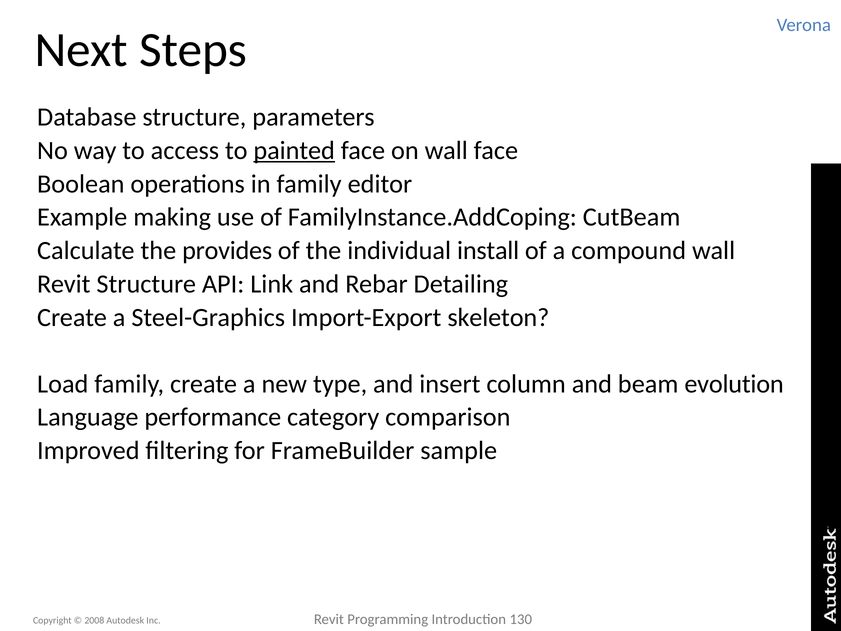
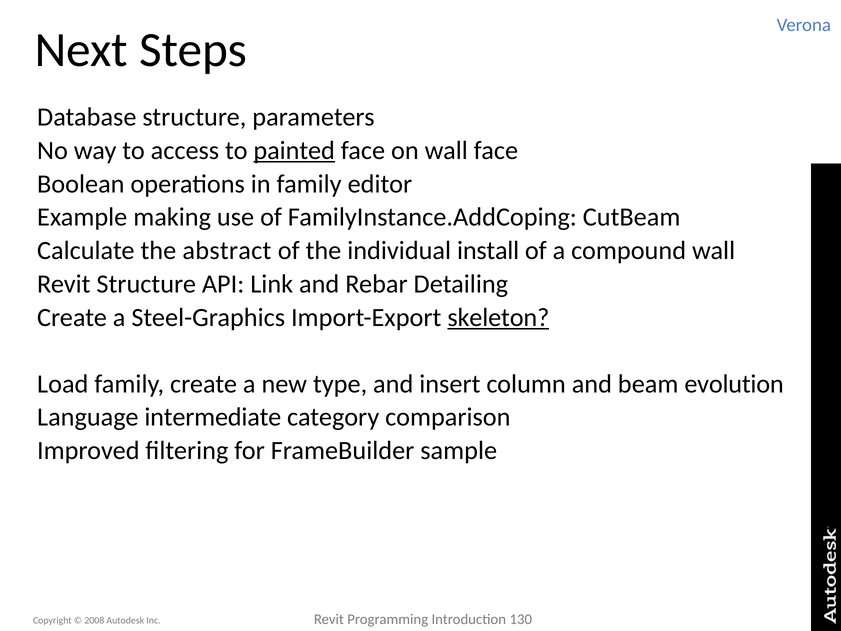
provides: provides -> abstract (227, 251)
skeleton underline: none -> present (498, 317)
performance: performance -> intermediate (213, 417)
